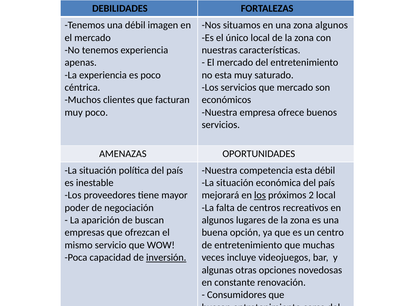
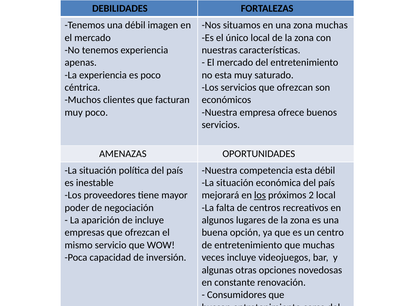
zona algunos: algunos -> muchas (332, 25)
servicios que mercado: mercado -> ofrezcan (295, 88)
de buscan: buscan -> incluye (149, 220)
inversión underline: present -> none (166, 258)
